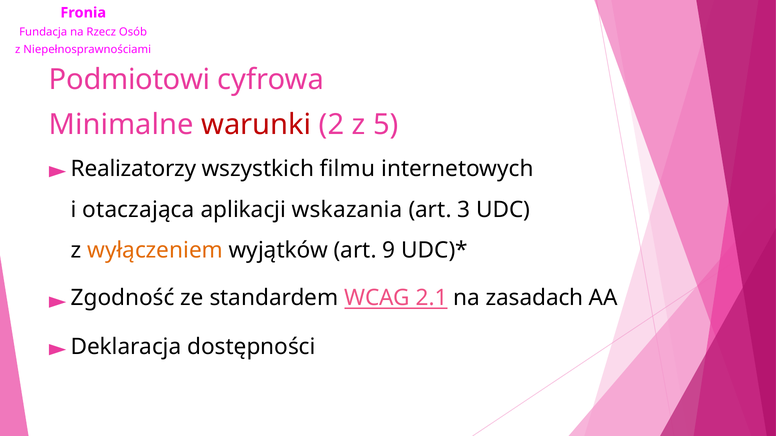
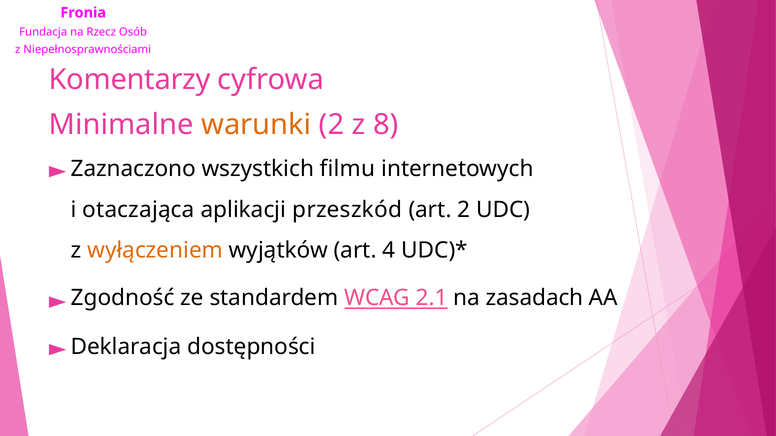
Podmiotowi: Podmiotowi -> Komentarzy (130, 80)
warunki colour: red -> orange (256, 125)
5: 5 -> 8 (386, 125)
Realizatorzy: Realizatorzy -> Zaznaczono (133, 169)
wskazania: wskazania -> przeszkód (347, 210)
art 3: 3 -> 2 (464, 210)
9: 9 -> 4 (389, 251)
